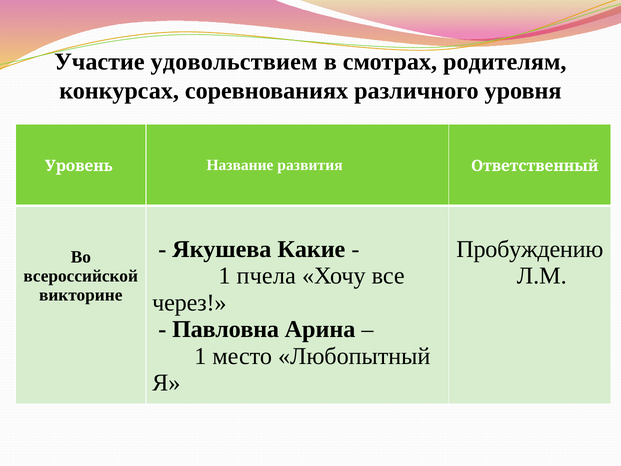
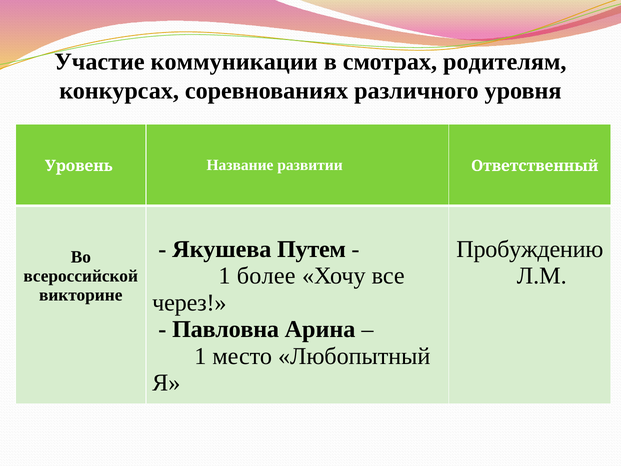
удовольствием: удовольствием -> коммуникации (234, 62)
развития: развития -> развитии (310, 165)
Какие: Какие -> Путем (311, 249)
пчела: пчела -> более (266, 276)
